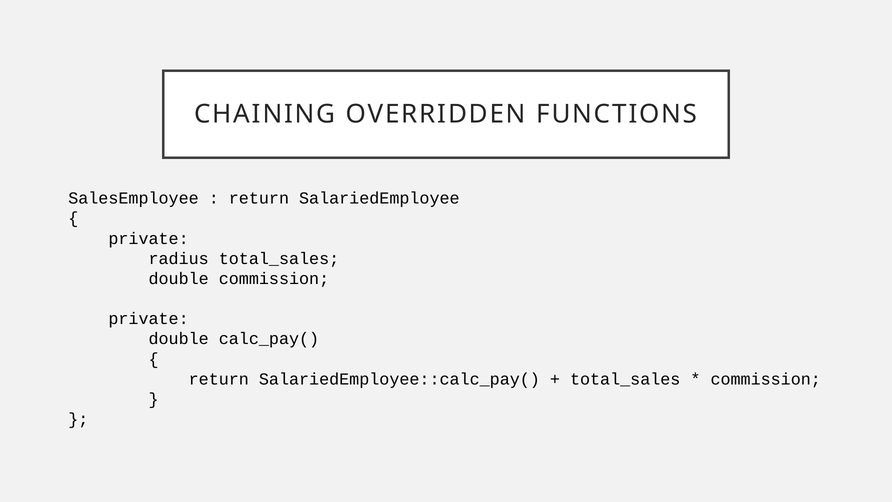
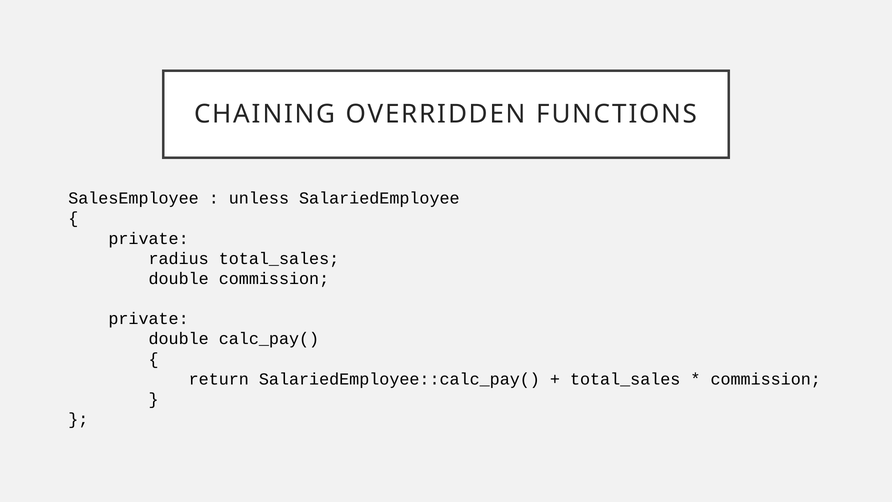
return: return -> unless (259, 198)
